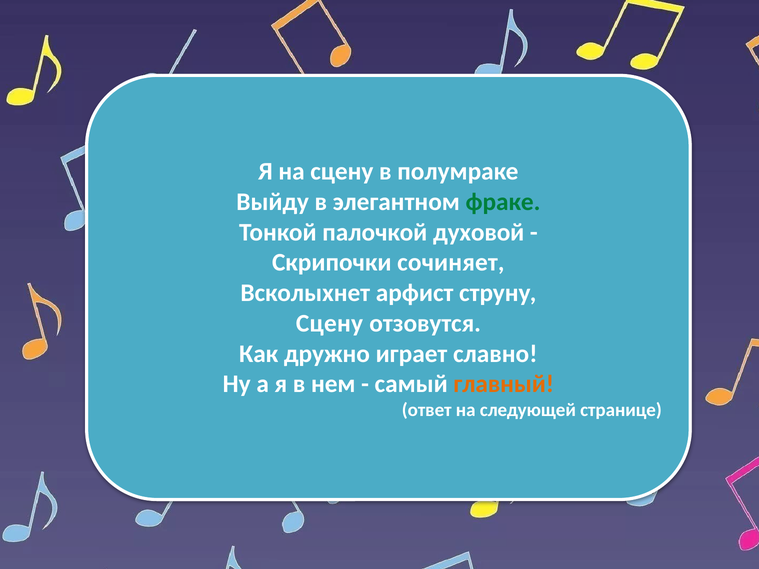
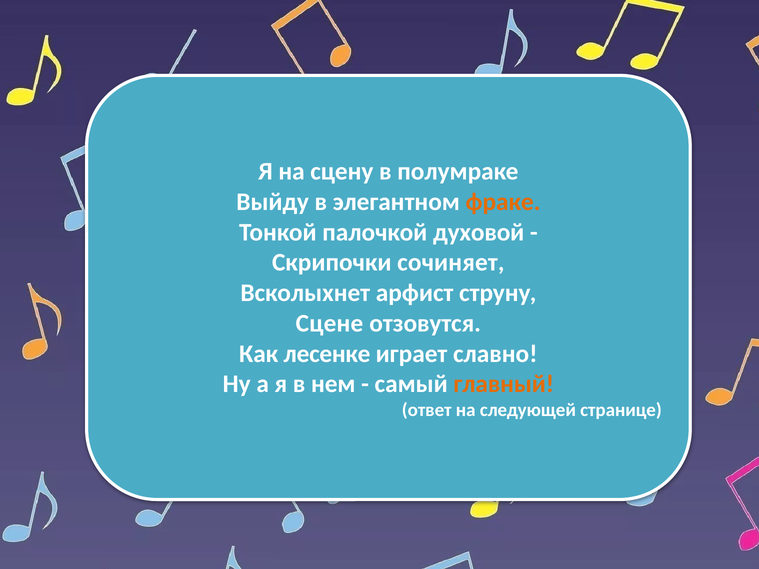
фраке colour: green -> orange (503, 202)
Сцену: Сцену -> Сцене (329, 323)
дружно: дружно -> лесенке (327, 354)
